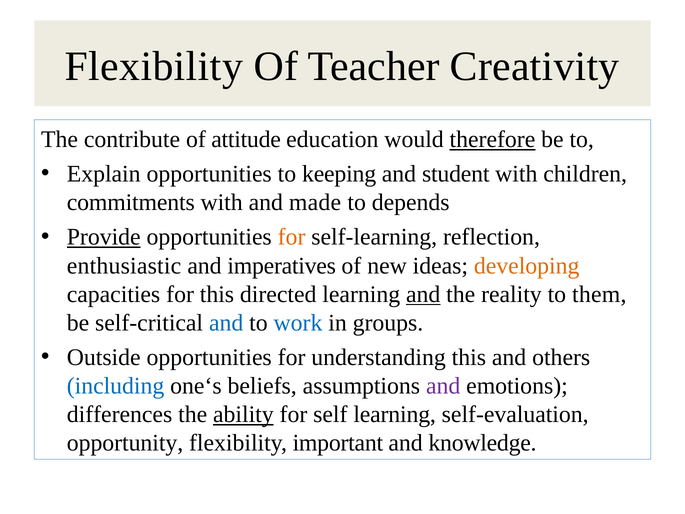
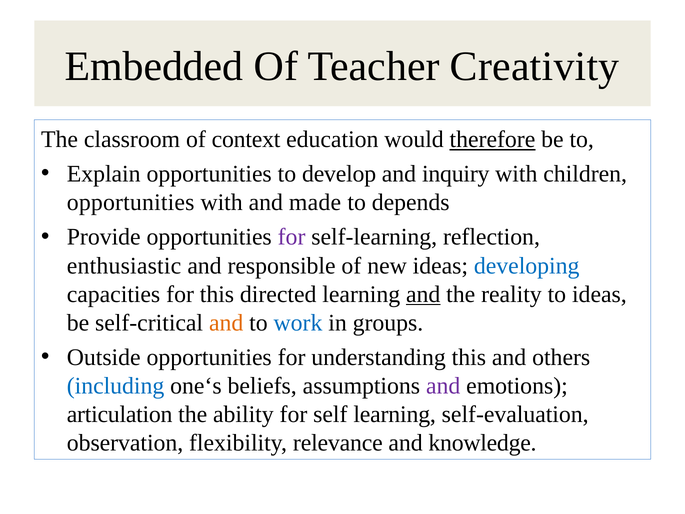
Flexibility: Flexibility -> Embedded (154, 66)
contribute: contribute -> classroom (132, 139)
attitude: attitude -> context (246, 139)
keeping: keeping -> develop (339, 174)
student: student -> inquiry (456, 174)
commitments: commitments -> opportunities (131, 202)
Provide underline: present -> none (104, 237)
for colour: orange -> purple (292, 237)
imperatives: imperatives -> responsible (282, 266)
developing colour: orange -> blue (527, 266)
to them: them -> ideas (599, 294)
and colour: blue -> orange (226, 323)
differences: differences -> articulation (120, 414)
ability underline: present -> none (243, 414)
opportunity: opportunity -> observation (125, 443)
important: important -> relevance (338, 443)
